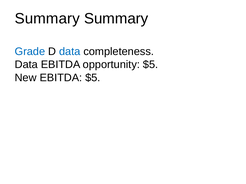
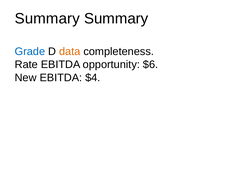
data colour: blue -> orange (70, 52)
Data: Data -> Rate (26, 65)
opportunity $5: $5 -> $6 (151, 65)
EBITDA $5: $5 -> $4 (93, 78)
